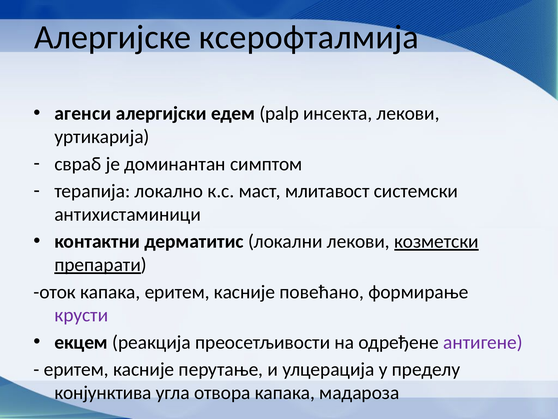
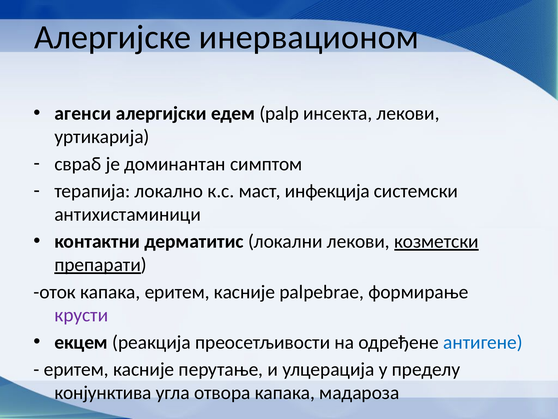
ксерофталмија: ксерофталмија -> инервационом (309, 37)
млитавост: млитавост -> инфекција (327, 191)
повећано: повећано -> palpebrae (322, 292)
антигене colour: purple -> blue (483, 342)
